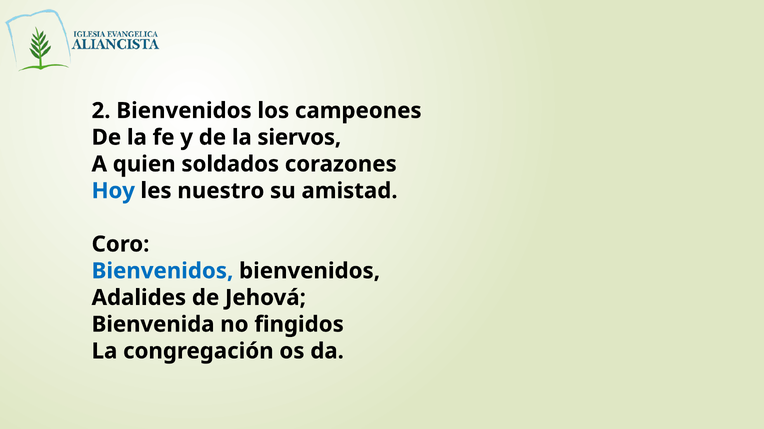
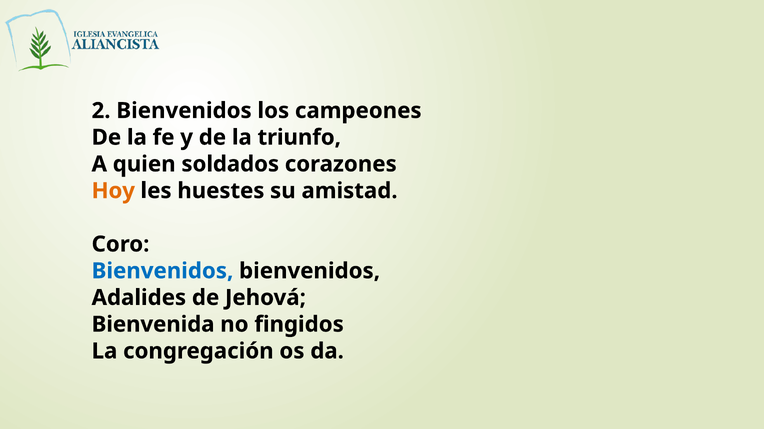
siervos: siervos -> triunfo (299, 138)
Hoy colour: blue -> orange (113, 191)
nuestro: nuestro -> huestes (221, 191)
